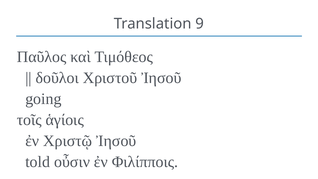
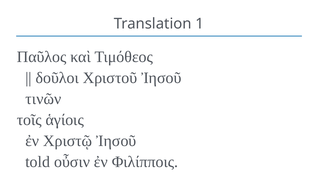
9: 9 -> 1 (200, 24)
going: going -> τινῶν (43, 99)
